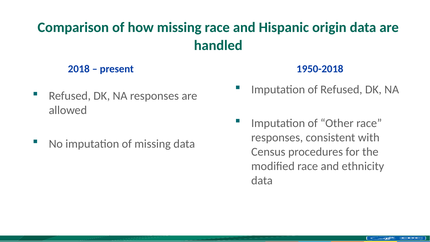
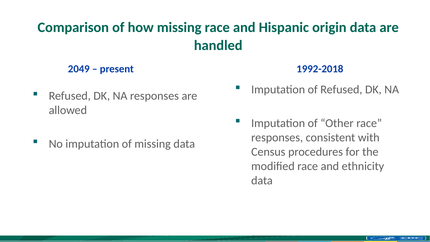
2018: 2018 -> 2049 (79, 69)
1950-2018: 1950-2018 -> 1992-2018 (320, 69)
